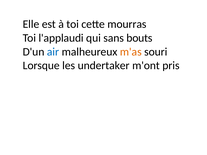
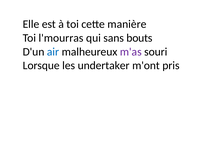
mourras: mourras -> manière (127, 24)
l'applaudi: l'applaudi -> l'mourras (61, 38)
m'as colour: orange -> purple (131, 52)
